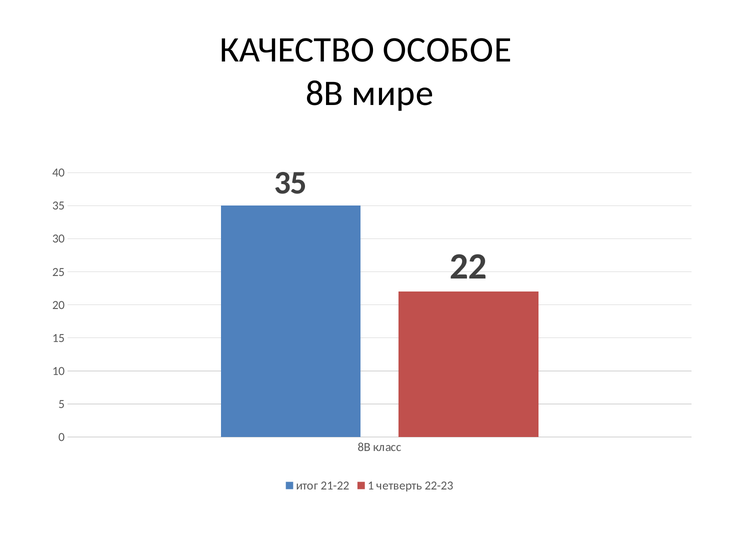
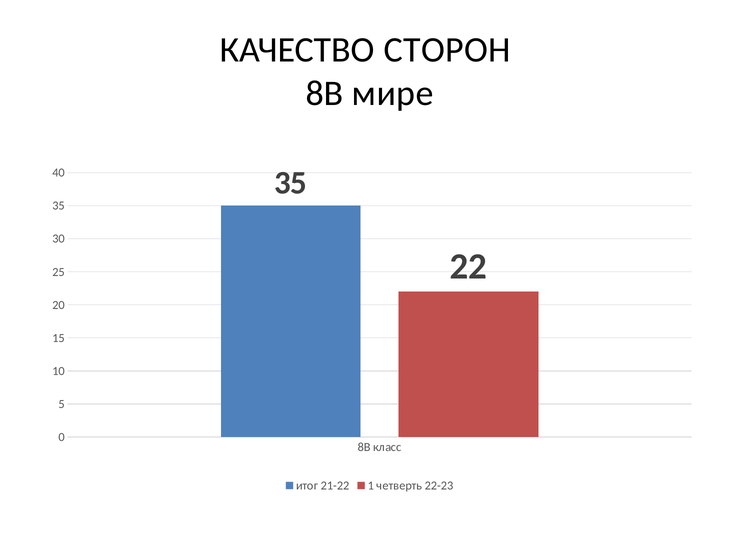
ОСОБОЕ: ОСОБОЕ -> СТОРОН (447, 50)
